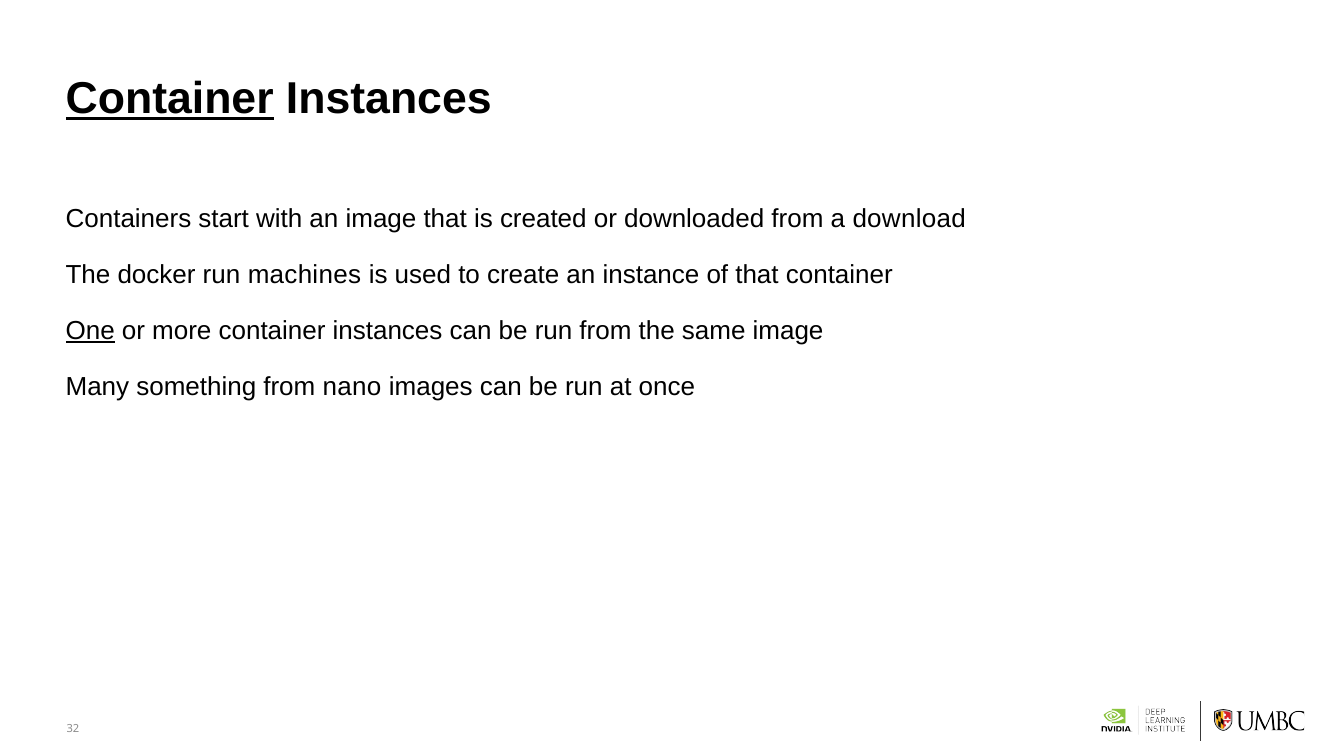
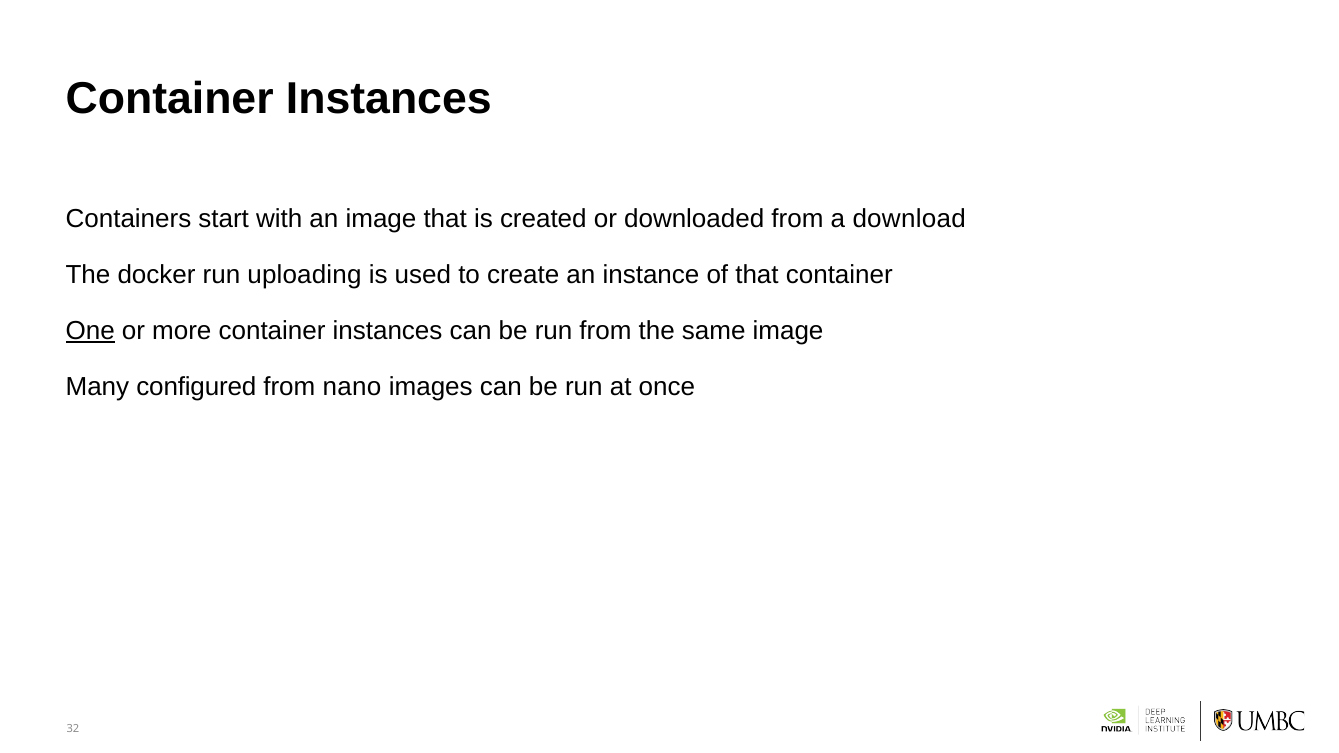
Container underline: present -> none (170, 99)
machines: machines -> uploading (304, 275)
something: something -> configured (196, 387)
